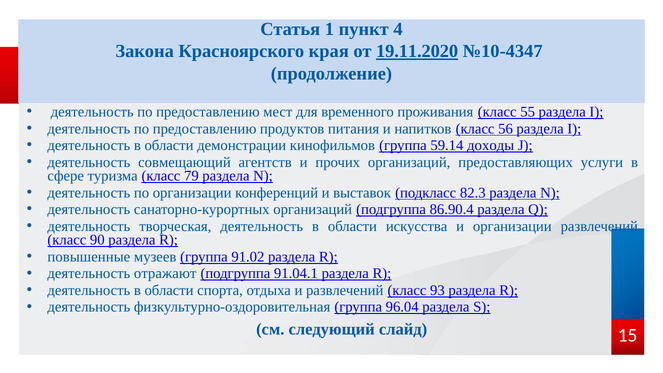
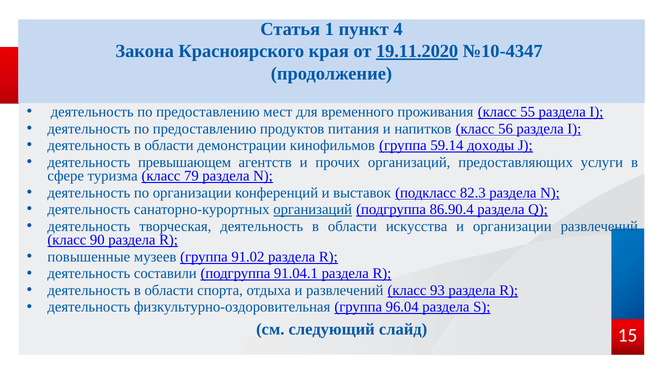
совмещающий: совмещающий -> превышающем (185, 162)
организаций underline: none -> present (313, 209)
отражают: отражают -> составили (165, 274)
